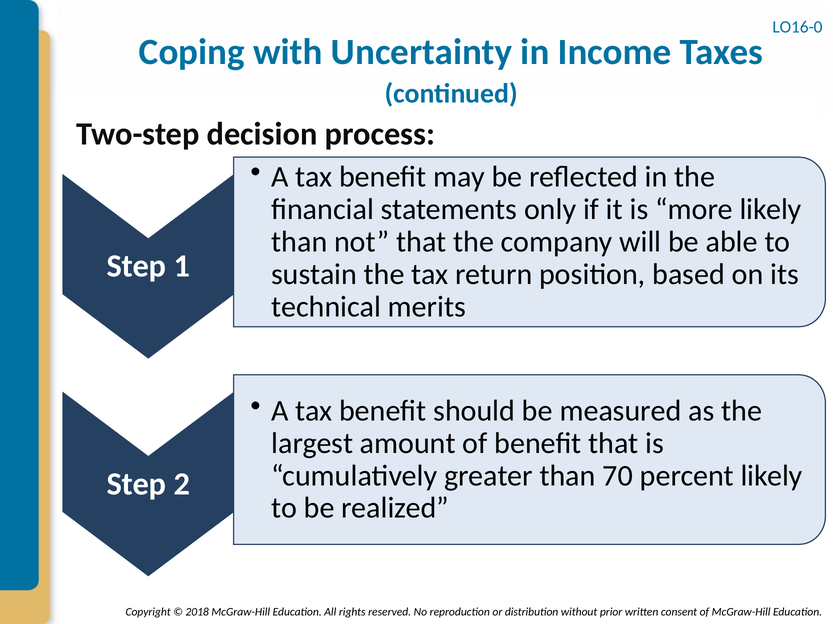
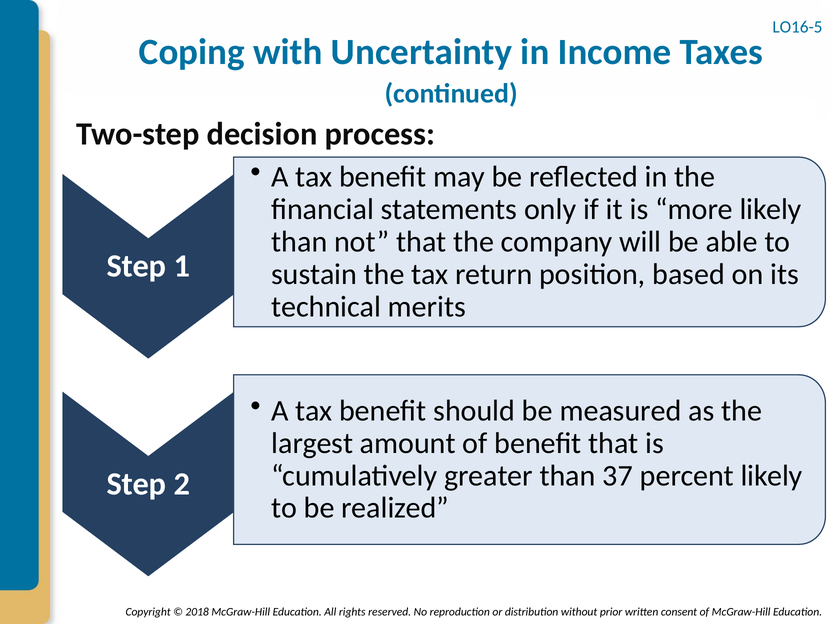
LO16-0: LO16-0 -> LO16-5 (798, 27)
70: 70 -> 37 (618, 476)
